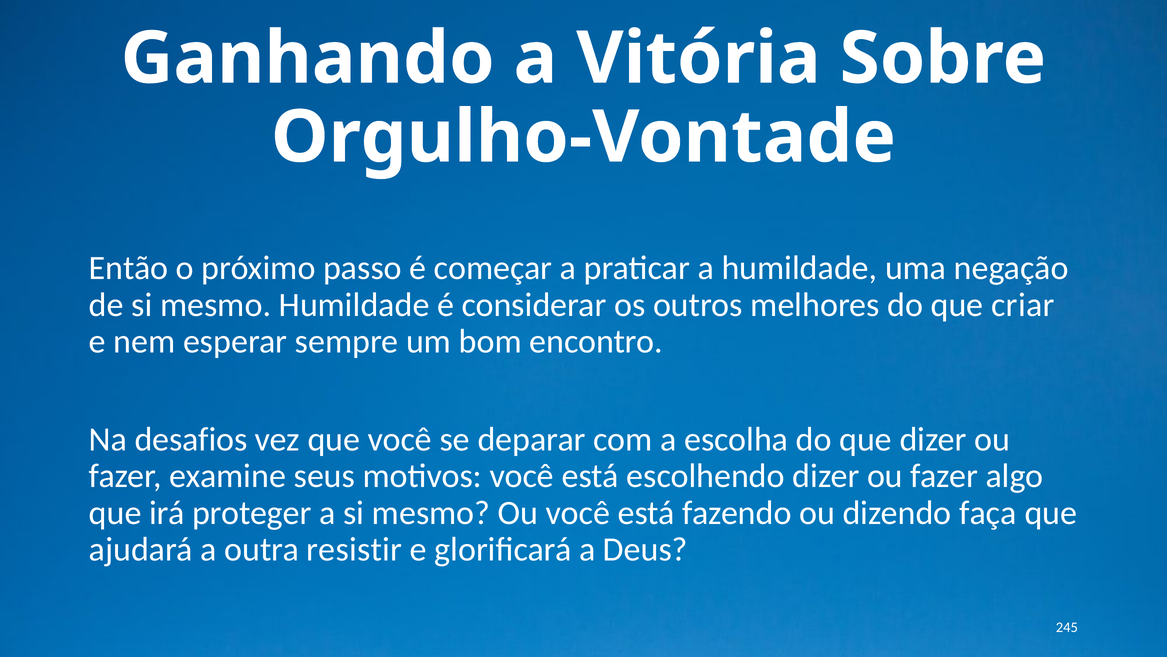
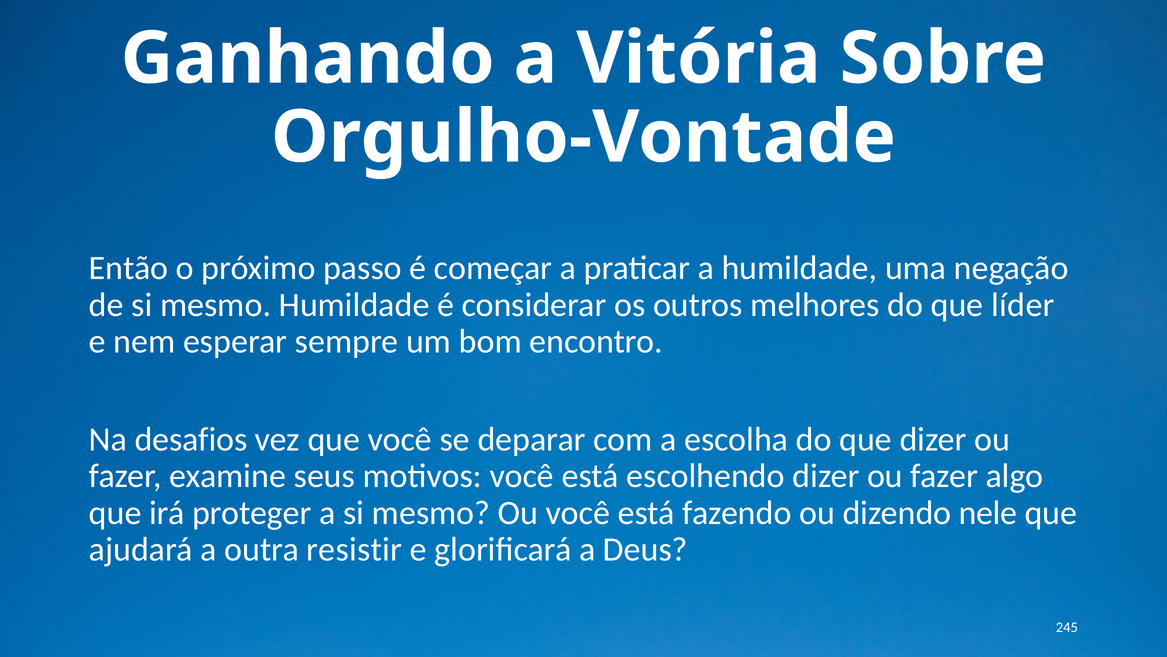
criar: criar -> líder (1023, 305)
faça: faça -> nele (988, 512)
